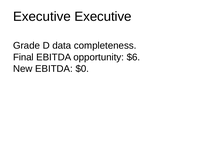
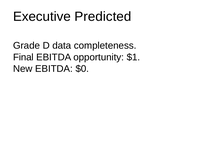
Executive Executive: Executive -> Predicted (103, 17)
$6: $6 -> $1 (133, 57)
